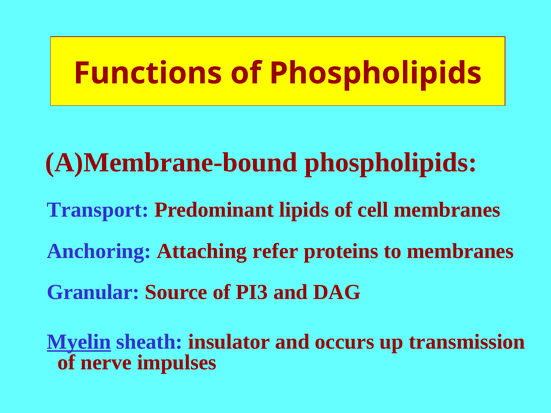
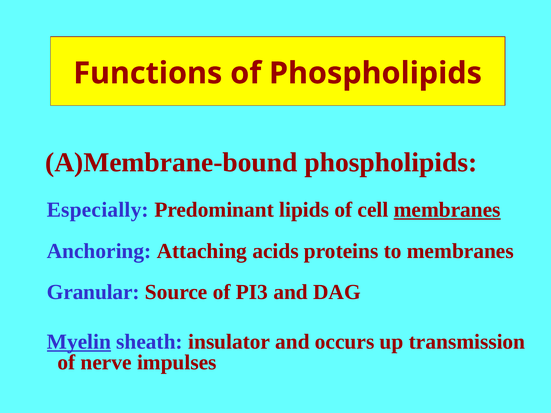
Transport: Transport -> Especially (98, 210)
membranes underline: none -> present (447, 210)
refer: refer -> acids (276, 251)
